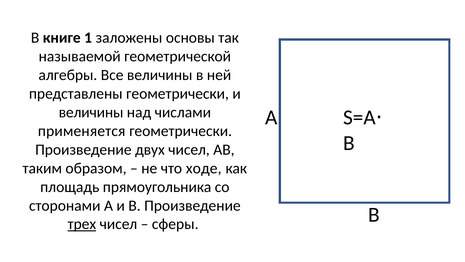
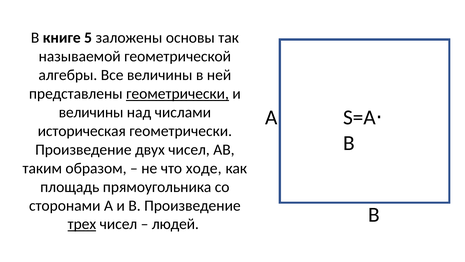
1: 1 -> 5 (88, 38)
геометрически underline: none -> present (178, 94)
применяется: применяется -> историческая (82, 131)
сферы: сферы -> людей (175, 224)
